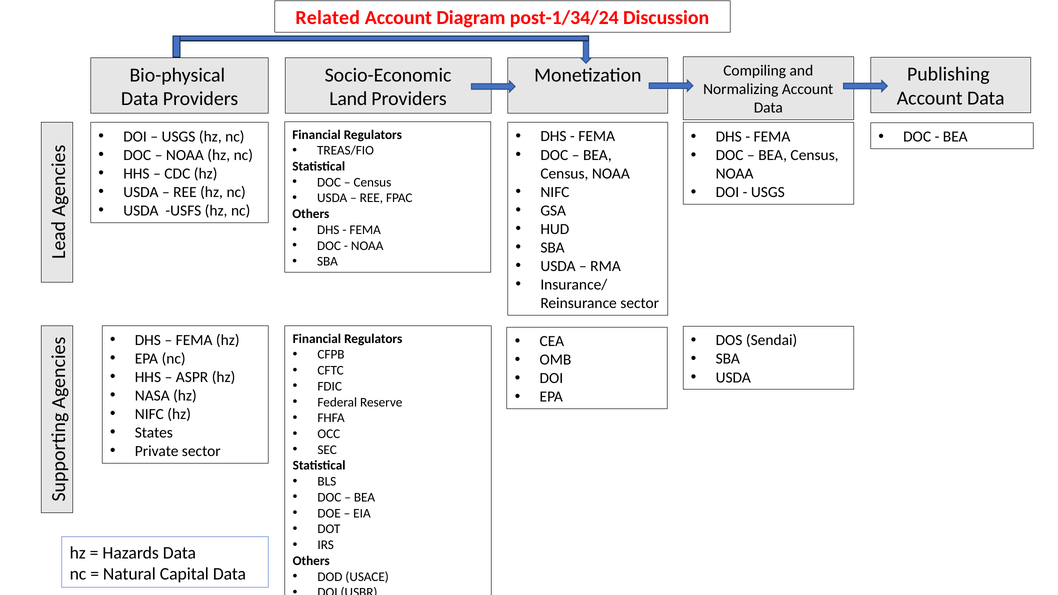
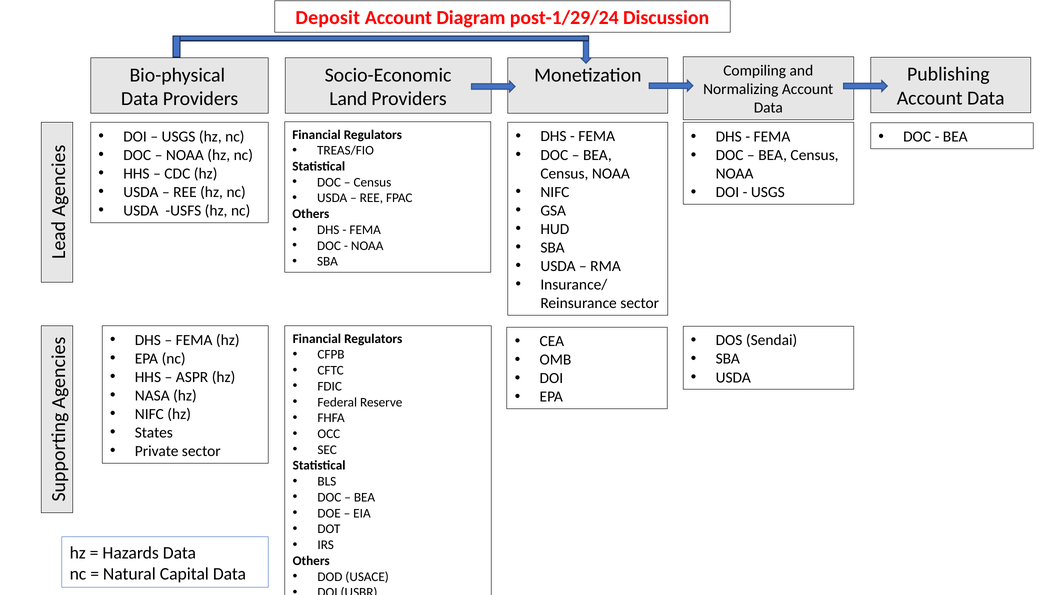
Related: Related -> Deposit (328, 18)
post-1/34/24: post-1/34/24 -> post-1/29/24 (564, 18)
